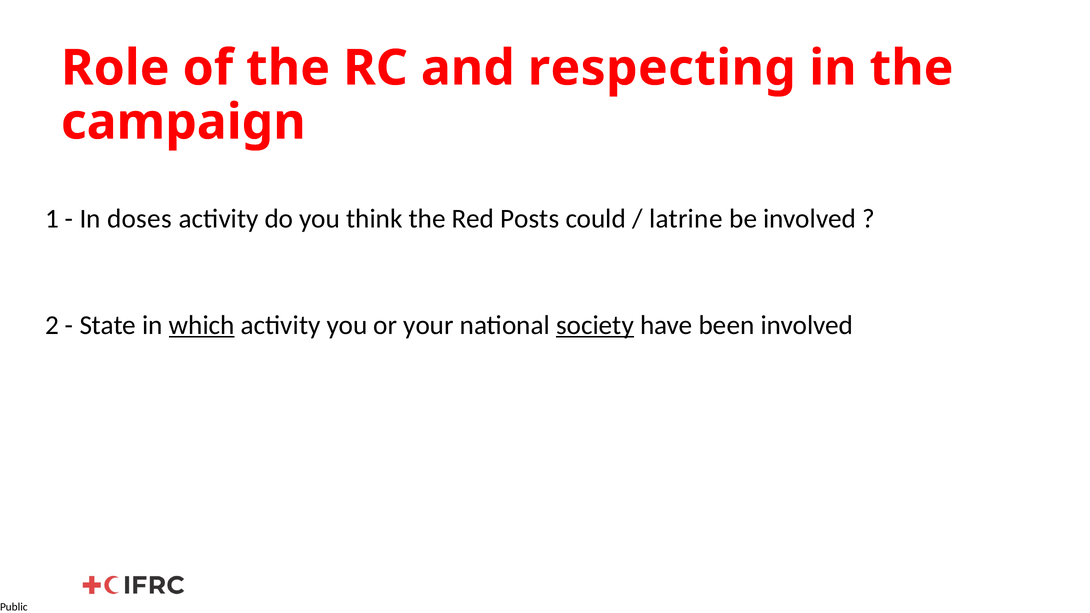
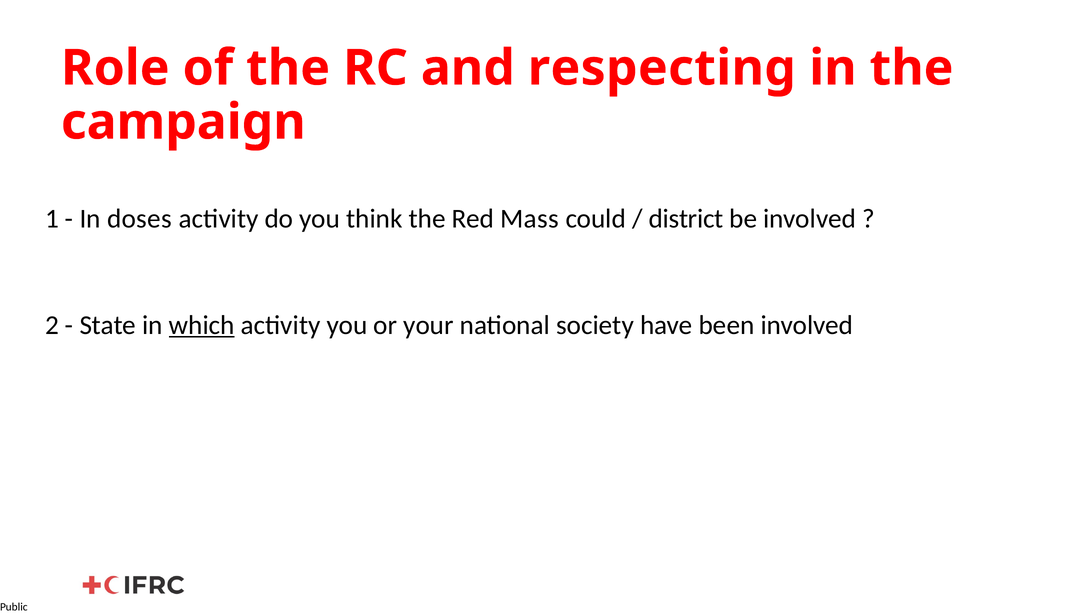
Posts: Posts -> Mass (530, 219)
latrine: latrine -> district (686, 219)
society underline: present -> none (595, 325)
